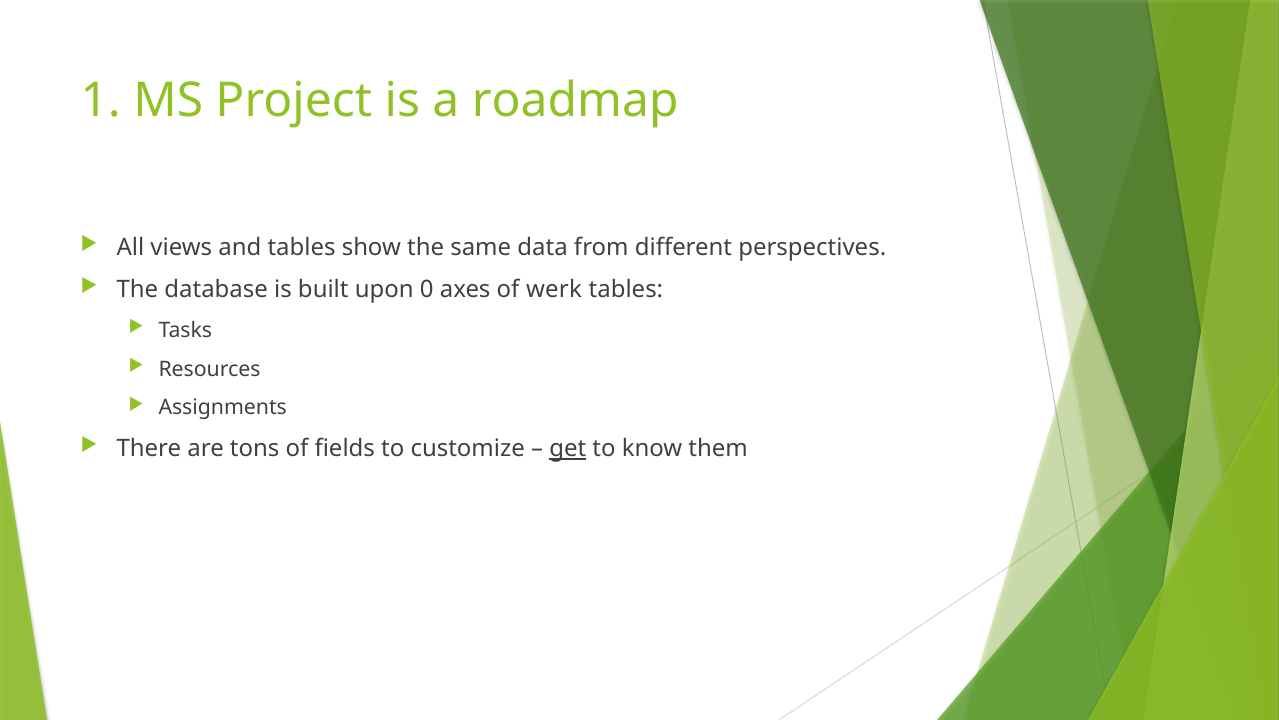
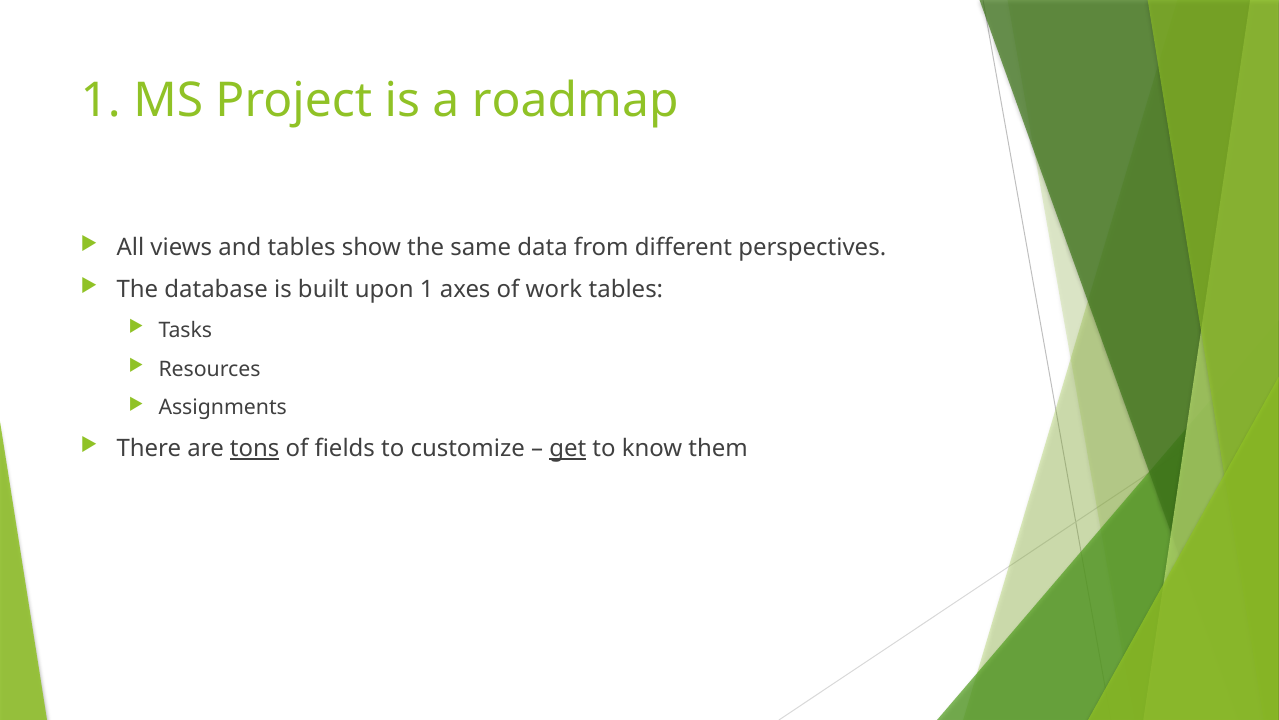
upon 0: 0 -> 1 (427, 290)
werk: werk -> work (554, 290)
tons underline: none -> present (255, 448)
